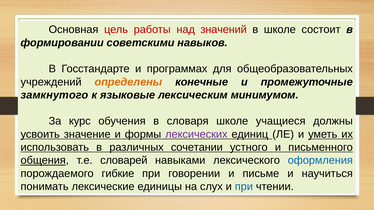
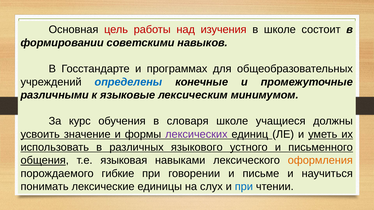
значений: значений -> изучения (224, 30)
определены colour: orange -> blue (128, 82)
замкнутого: замкнутого -> различными (55, 95)
сочетании: сочетании -> языкового (197, 148)
словарей: словарей -> языковая (124, 161)
оформления colour: blue -> orange (320, 161)
